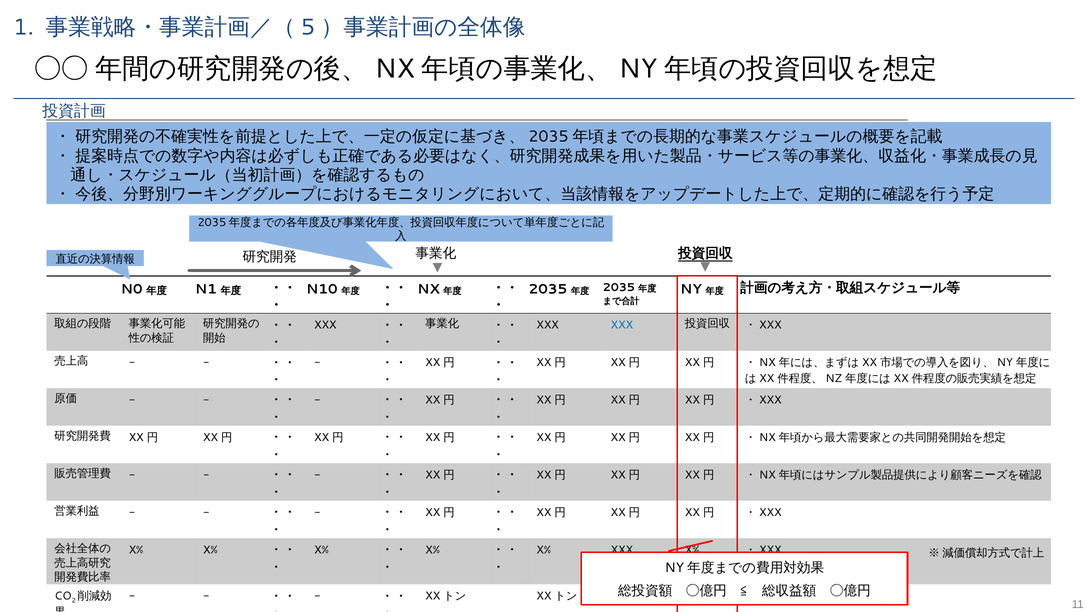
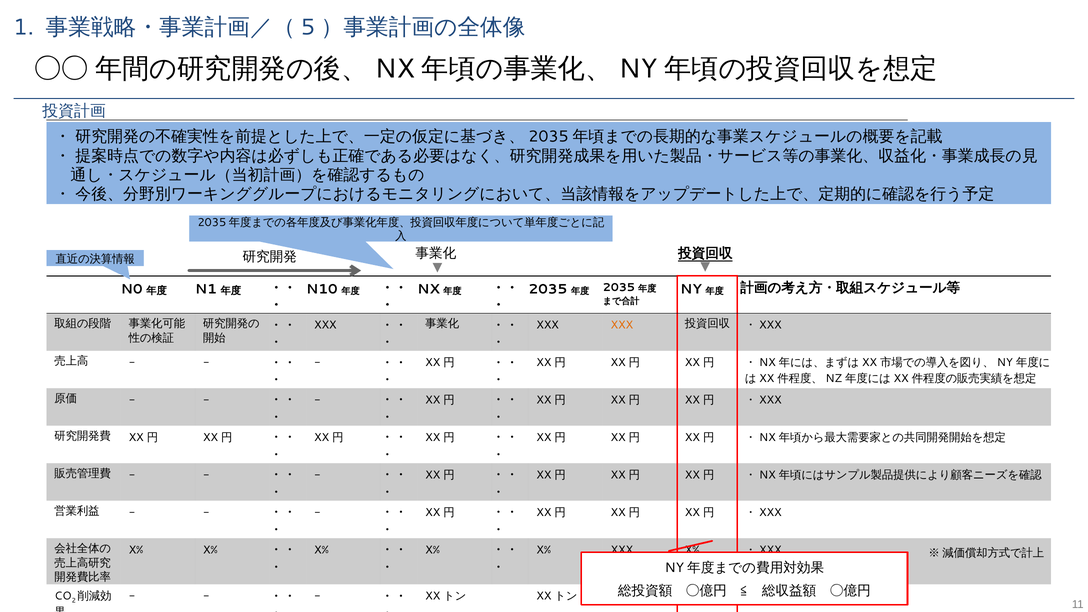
XXX colour: blue -> orange (622, 325)
